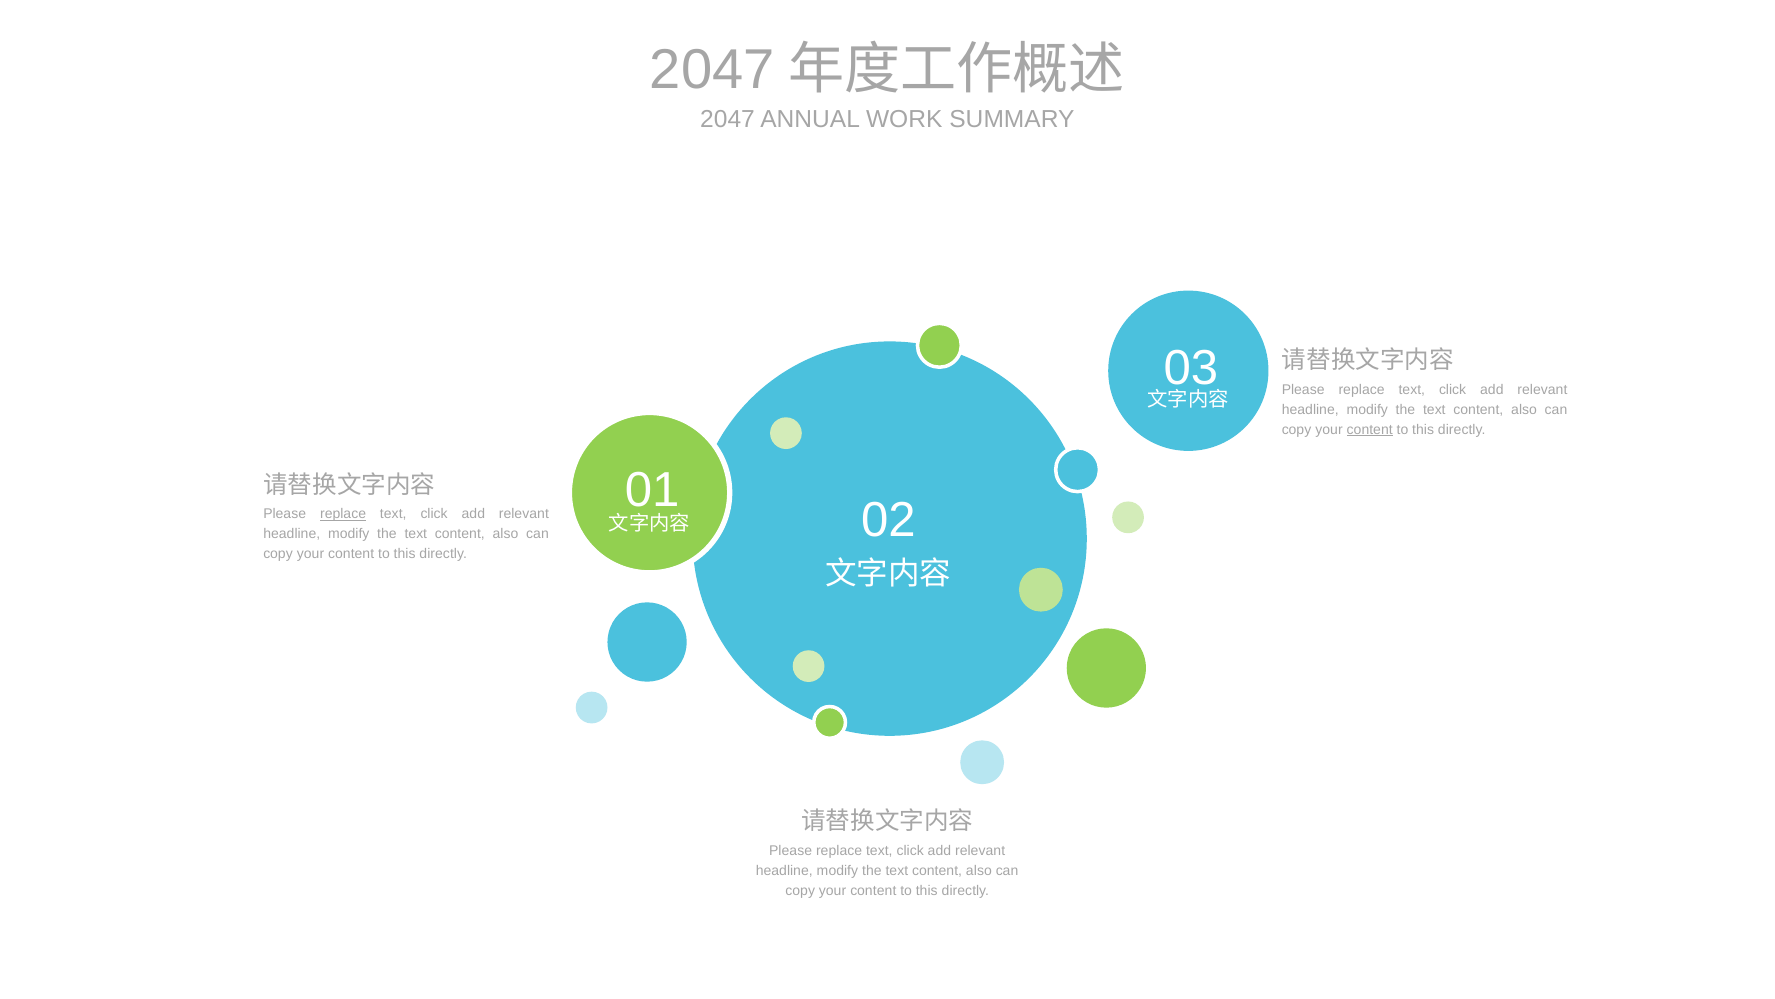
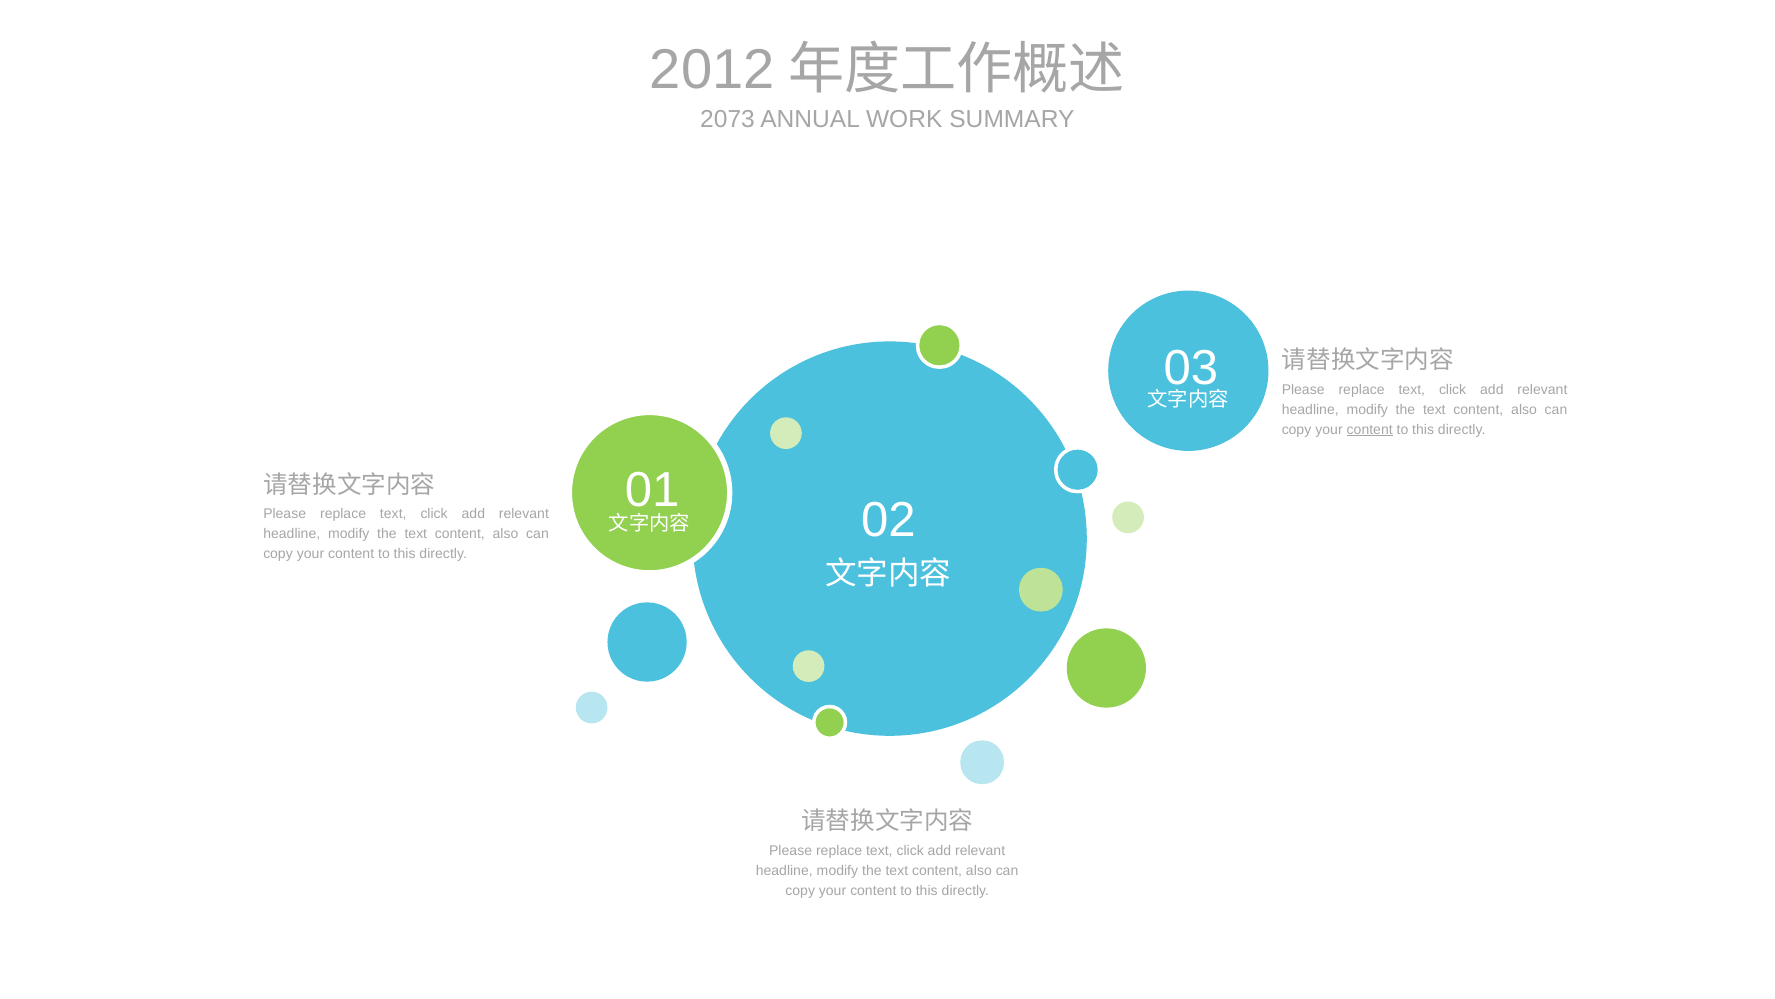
2047: 2047 -> 2012 (712, 70)
2047: 2047 -> 2073 (727, 119)
replace underline: present -> none (343, 514)
